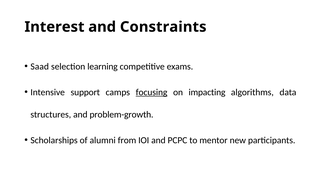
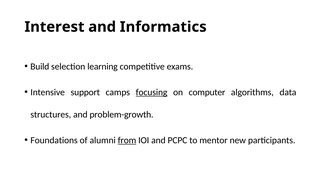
Constraints: Constraints -> Informatics (163, 27)
Saad: Saad -> Build (40, 67)
impacting: impacting -> computer (207, 93)
Scholarships: Scholarships -> Foundations (54, 141)
from underline: none -> present (127, 141)
